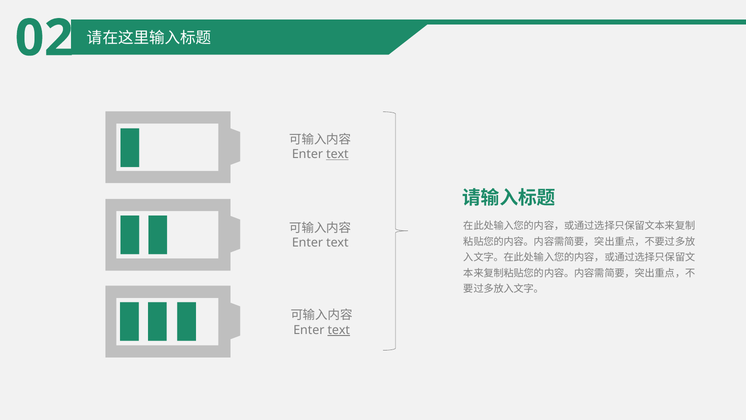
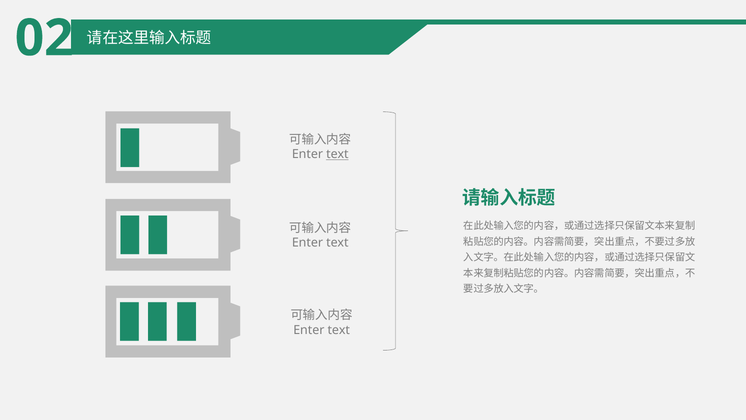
text underline: present -> none (339, 330)
